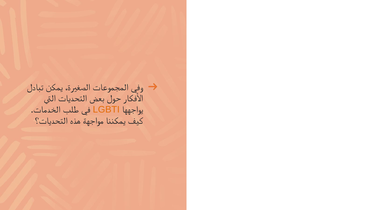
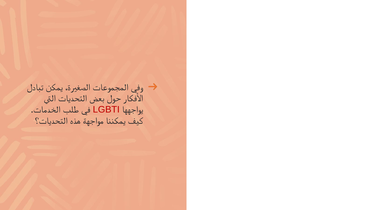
LGBTI colour: orange -> red (106, 109)
